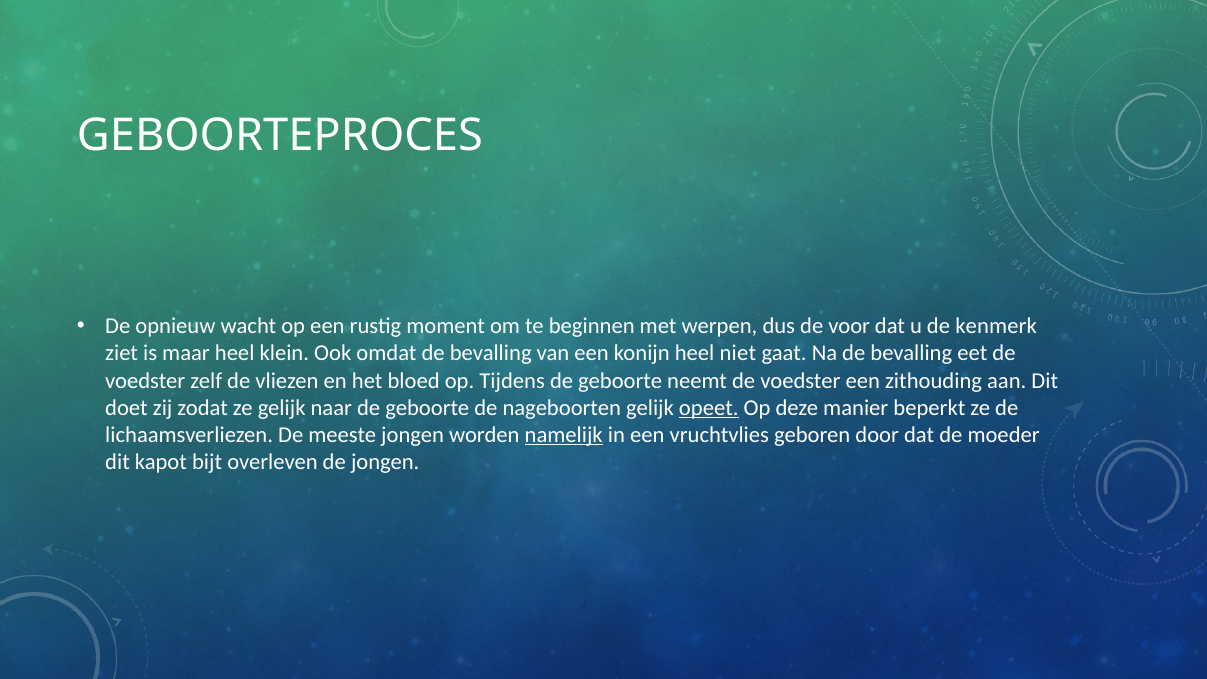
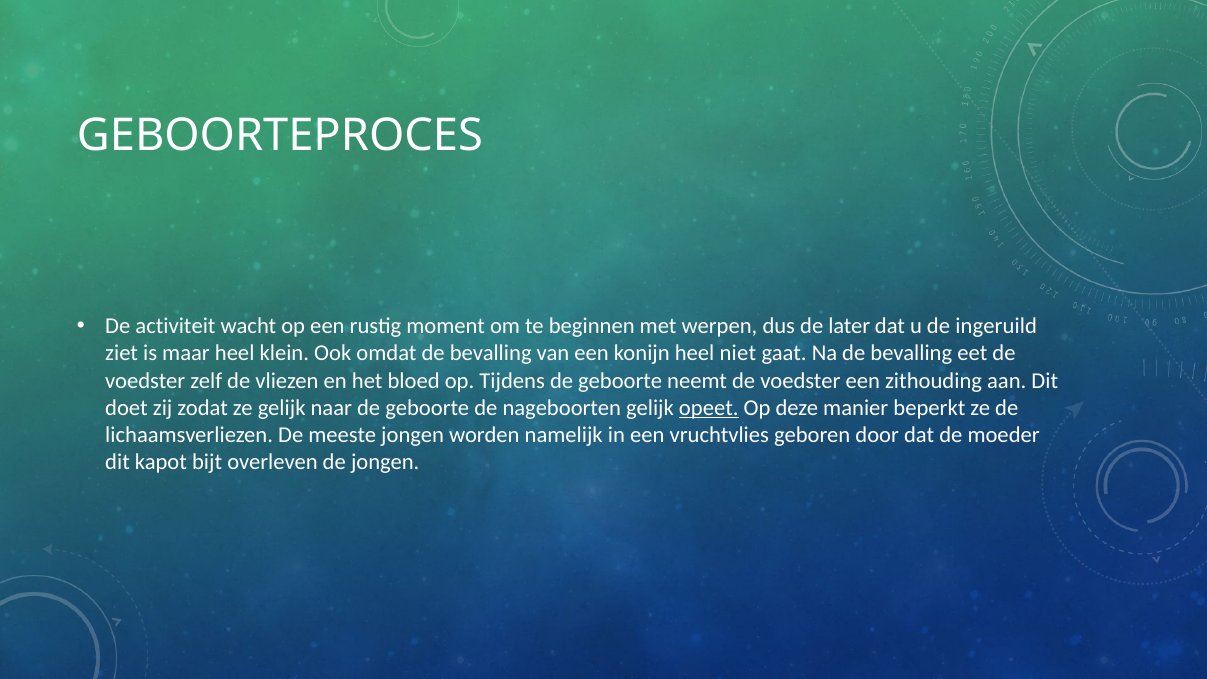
opnieuw: opnieuw -> activiteit (175, 326)
voor: voor -> later (849, 326)
kenmerk: kenmerk -> ingeruild (996, 326)
namelijk underline: present -> none (564, 435)
